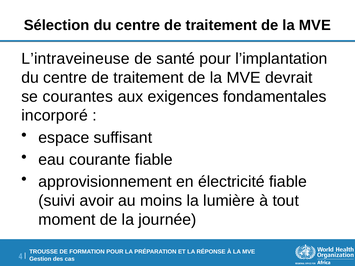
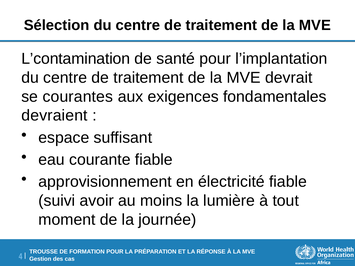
L’intraveineuse: L’intraveineuse -> L’contamination (76, 59)
incorporé: incorporé -> devraient (55, 116)
